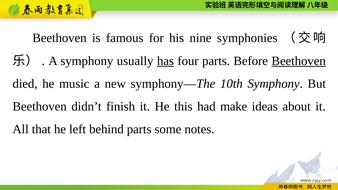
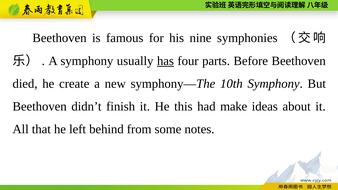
Beethoven underline: present -> none (299, 61)
music: music -> create (74, 84)
behind parts: parts -> from (139, 129)
